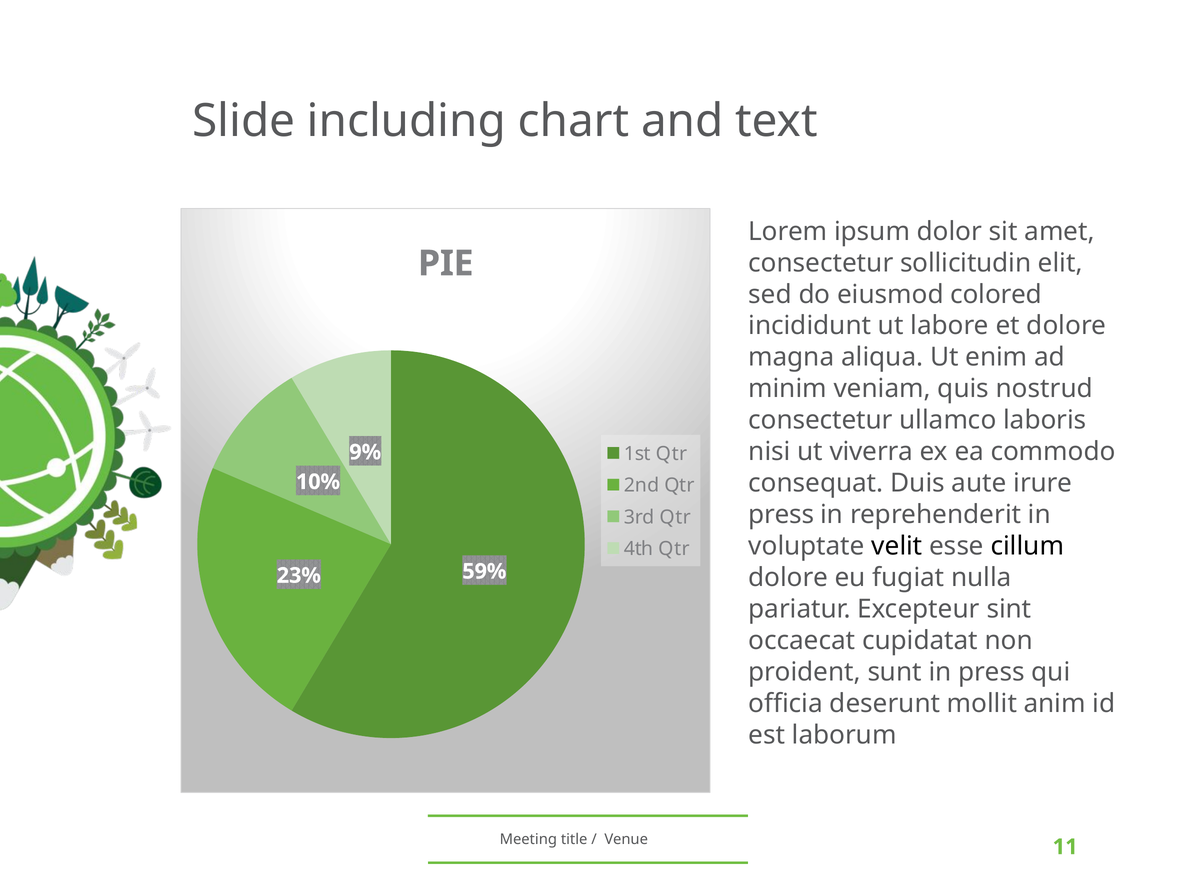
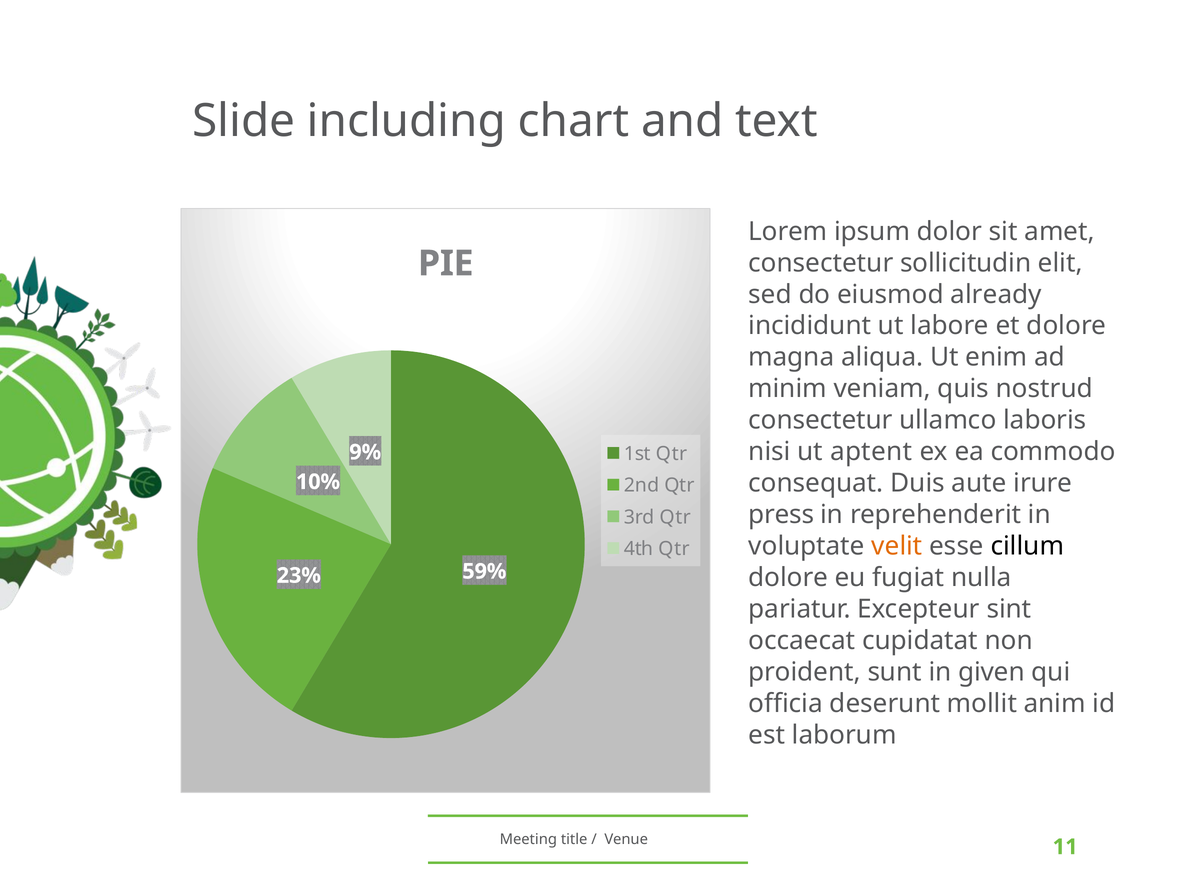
colored: colored -> already (996, 294)
viverra: viverra -> aptent (871, 452)
velit colour: black -> orange (897, 546)
in press: press -> given (991, 672)
